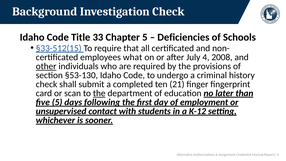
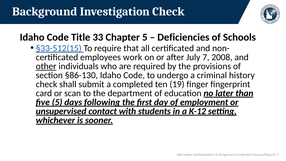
what: what -> work (133, 57)
July 4: 4 -> 7 (206, 57)
§53-130: §53-130 -> §86-130 (81, 75)
21: 21 -> 19 (177, 84)
the underline: present -> none (99, 93)
